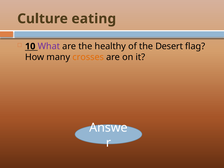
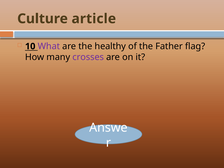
eating: eating -> article (94, 19)
Desert: Desert -> Father (169, 46)
crosses colour: orange -> purple (88, 57)
